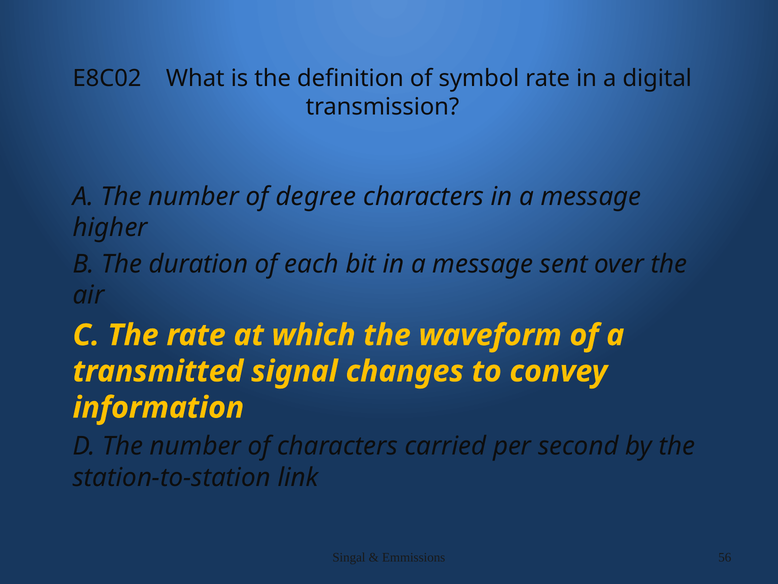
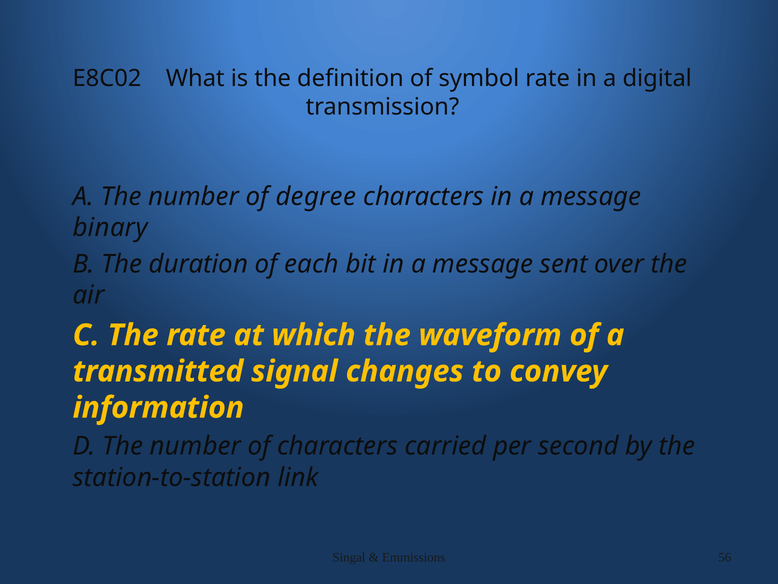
higher: higher -> binary (110, 227)
